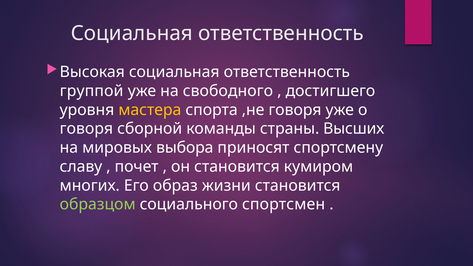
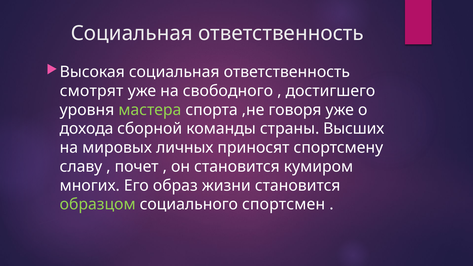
группой: группой -> смотрят (92, 91)
мастера colour: yellow -> light green (150, 110)
говоря: говоря -> дохода (86, 129)
выбора: выбора -> личных (185, 148)
